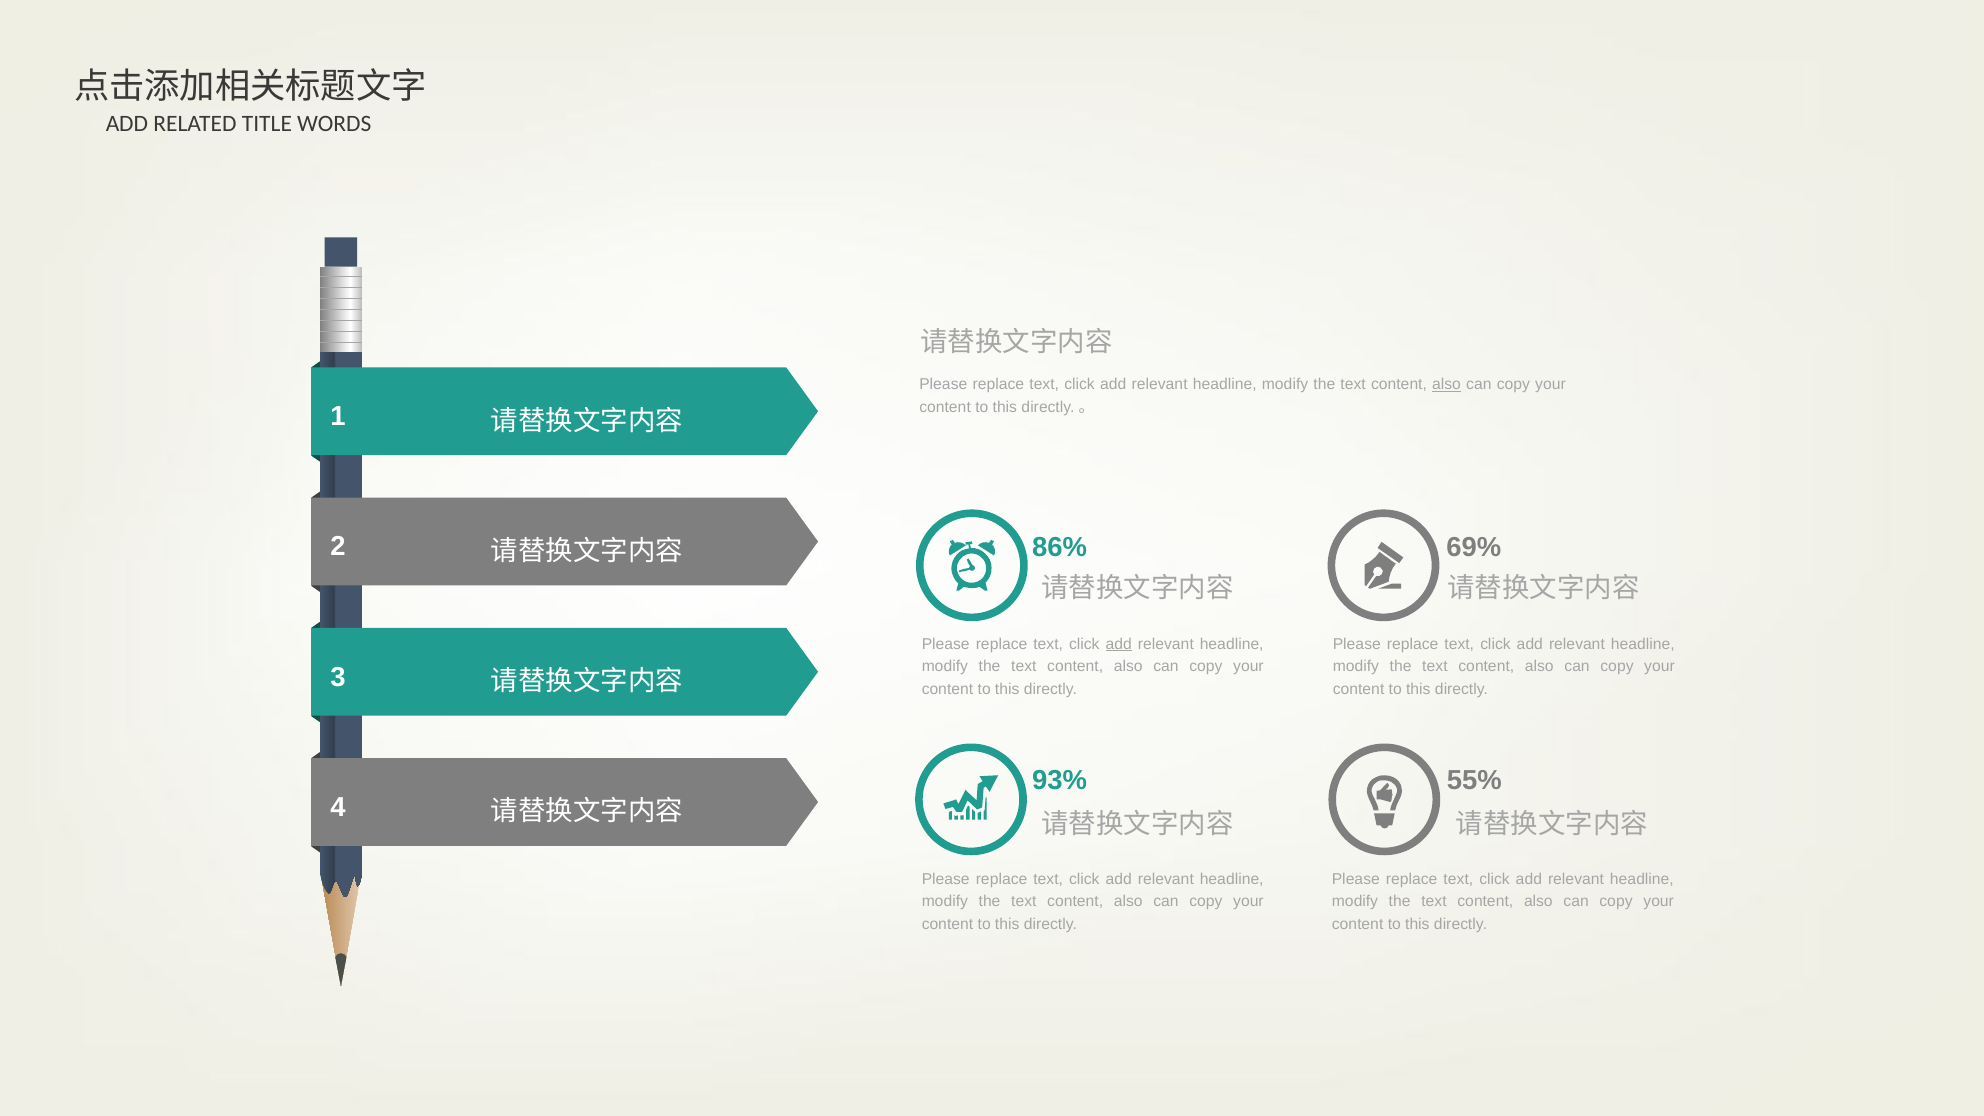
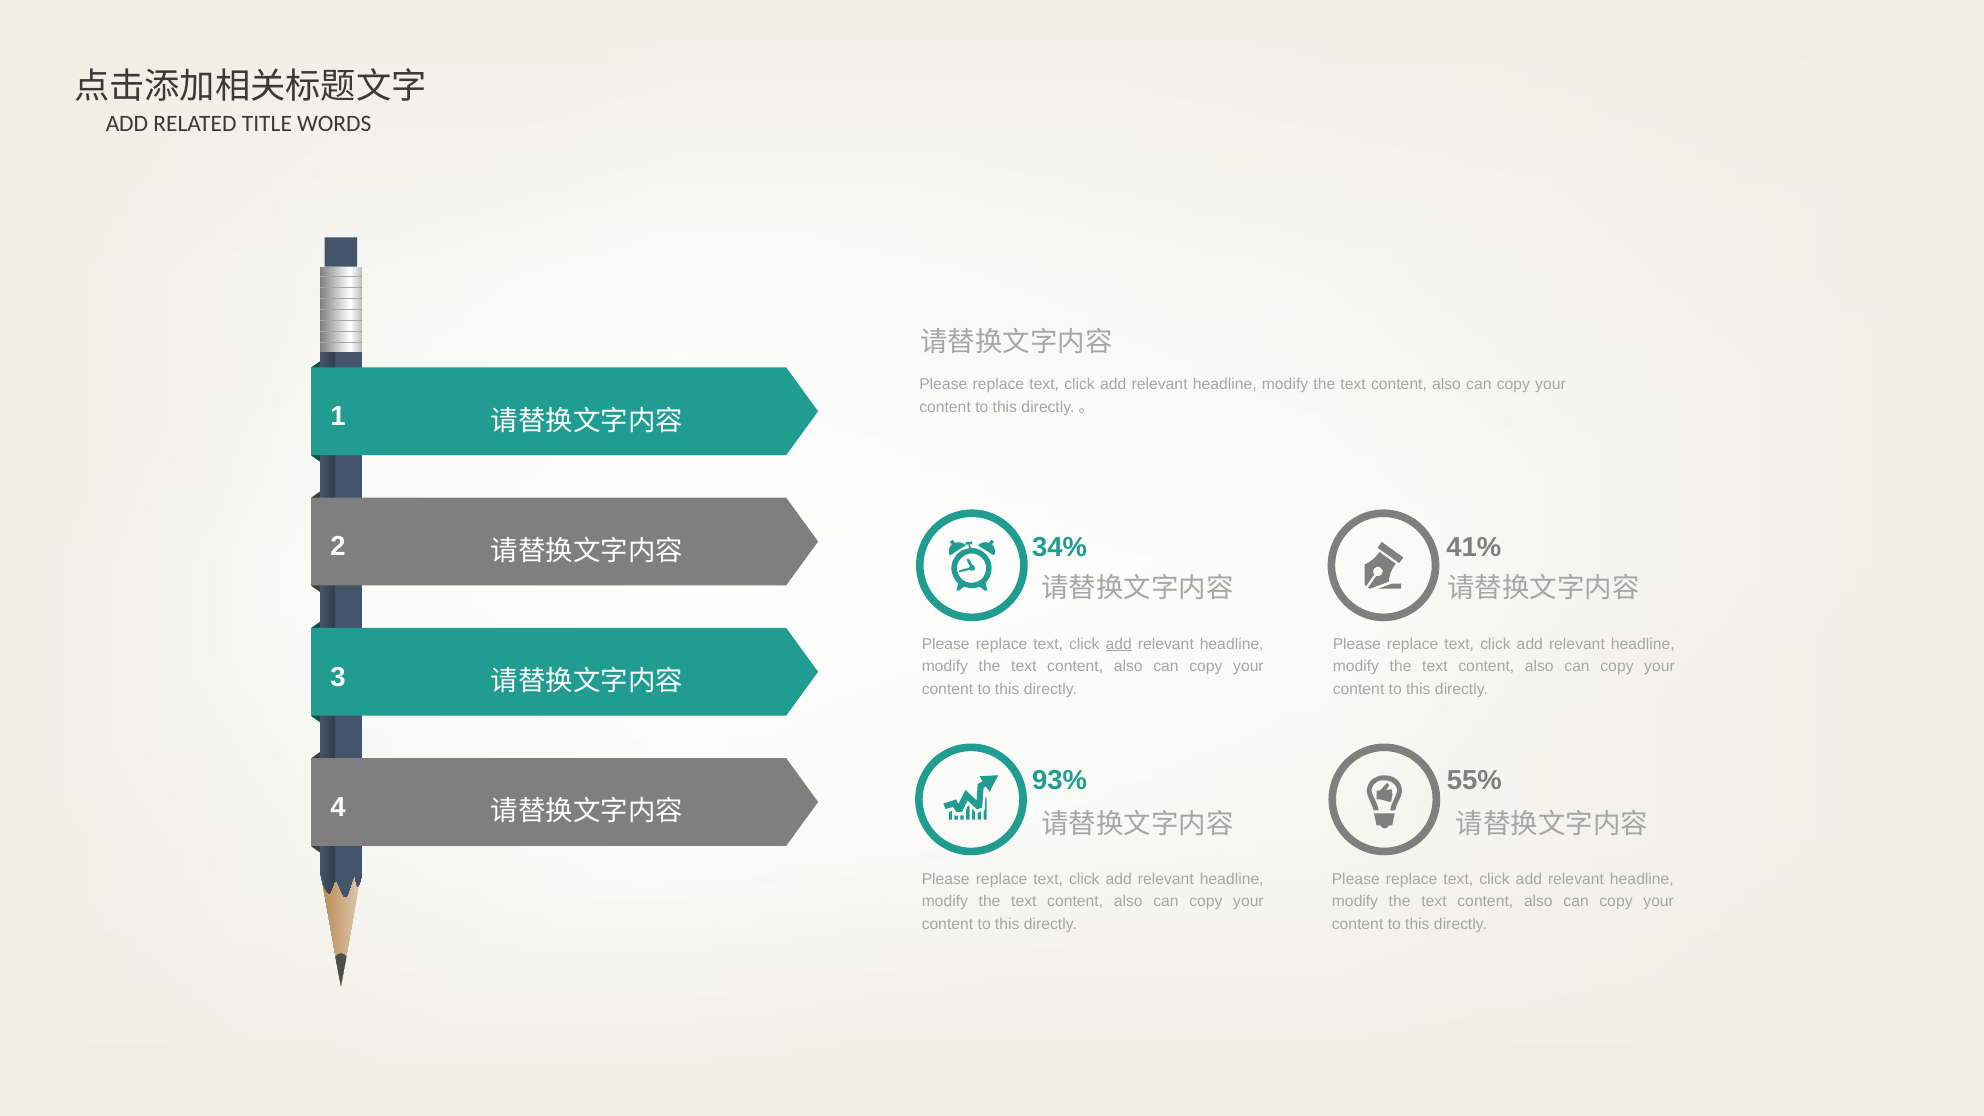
also underline: present -> none (1447, 384)
86%: 86% -> 34% (1060, 547)
69%: 69% -> 41% (1474, 547)
